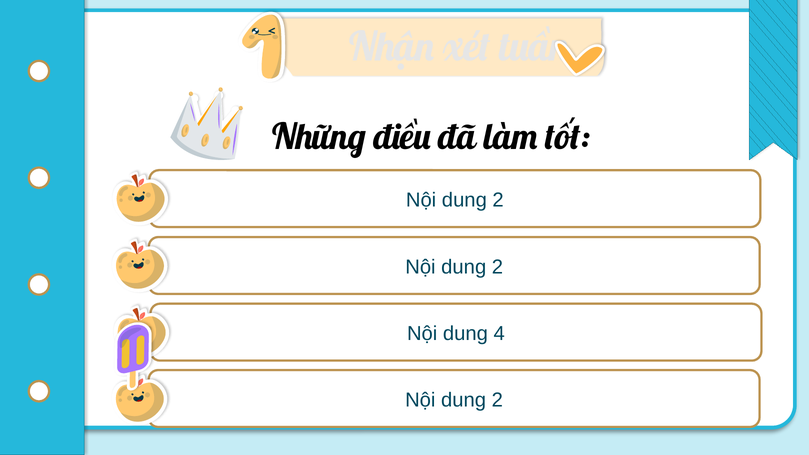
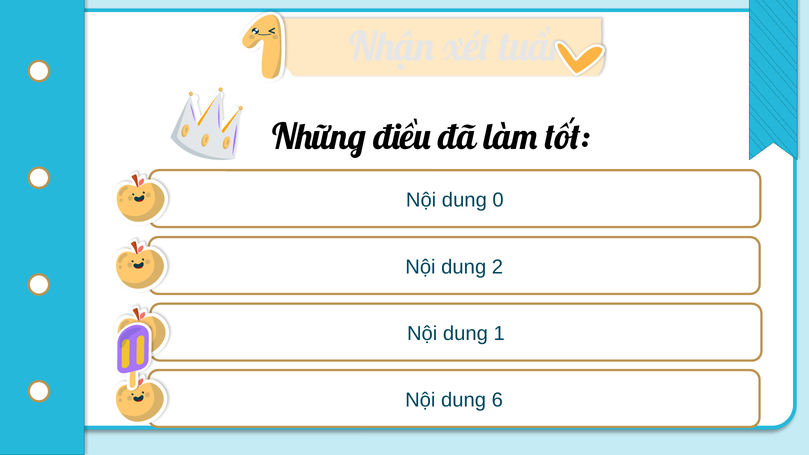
2: 2 -> 0 (498, 200)
4: 4 -> 1 (499, 334)
2: 2 -> 6 (497, 400)
